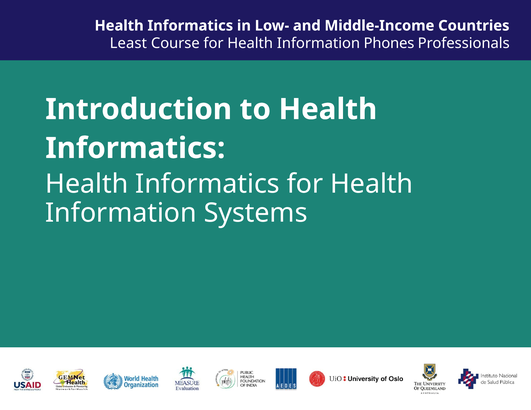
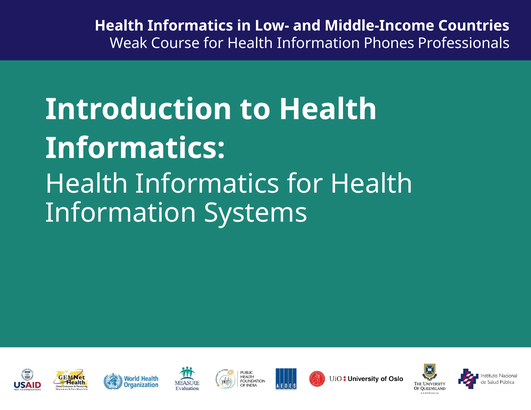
Least: Least -> Weak (128, 43)
